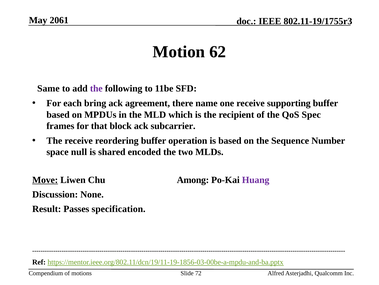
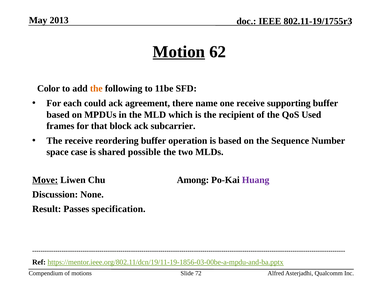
2061: 2061 -> 2013 (59, 20)
Motion underline: none -> present (179, 52)
Same: Same -> Color (49, 88)
the colour: purple -> orange (96, 88)
bring: bring -> could (95, 103)
Spec: Spec -> Used (311, 114)
null: null -> case (79, 152)
encoded: encoded -> possible (144, 152)
